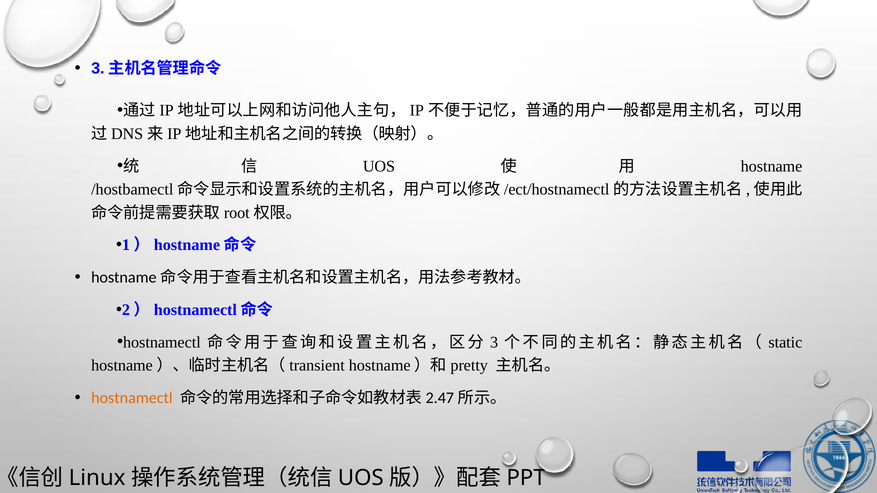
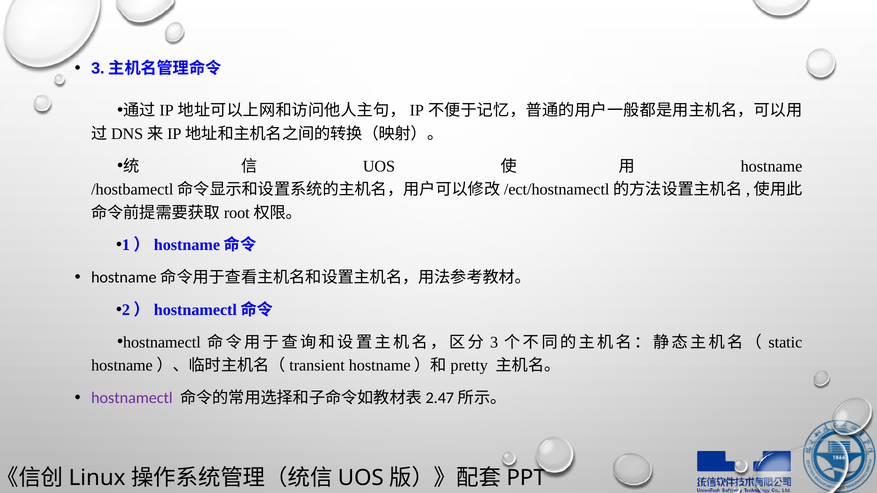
hostnamectl colour: orange -> purple (132, 398)
